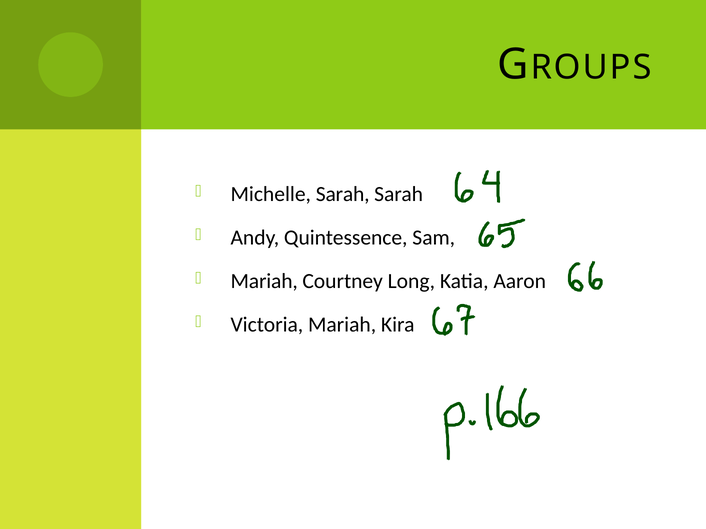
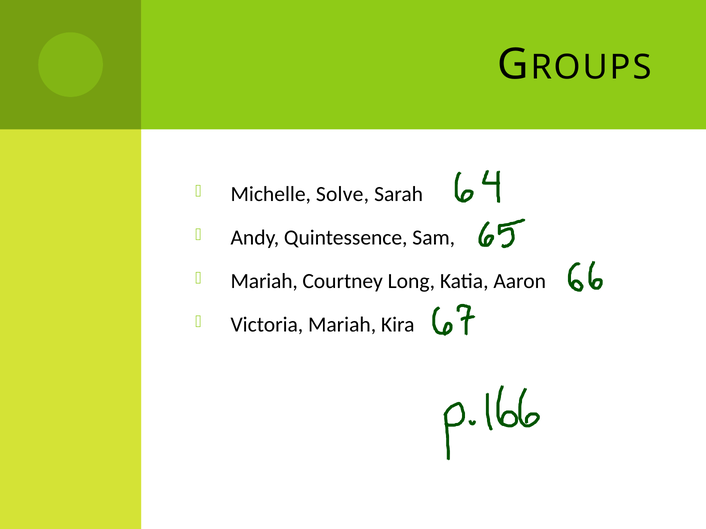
Michelle Sarah: Sarah -> Solve (342, 194)
